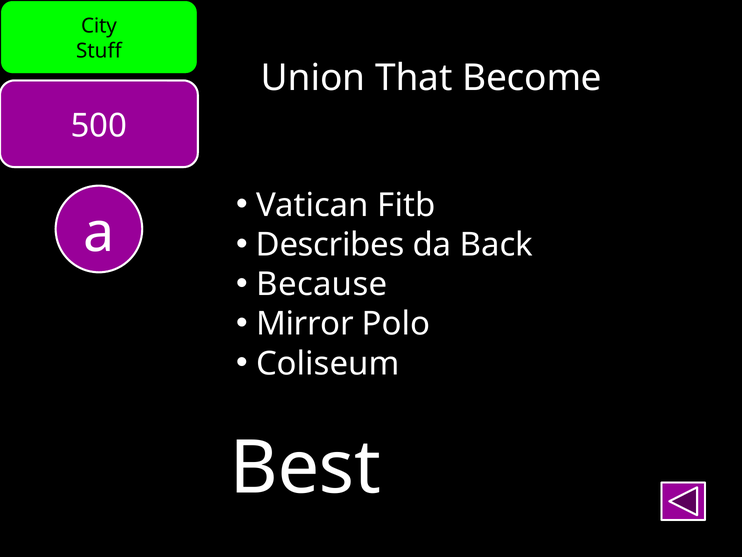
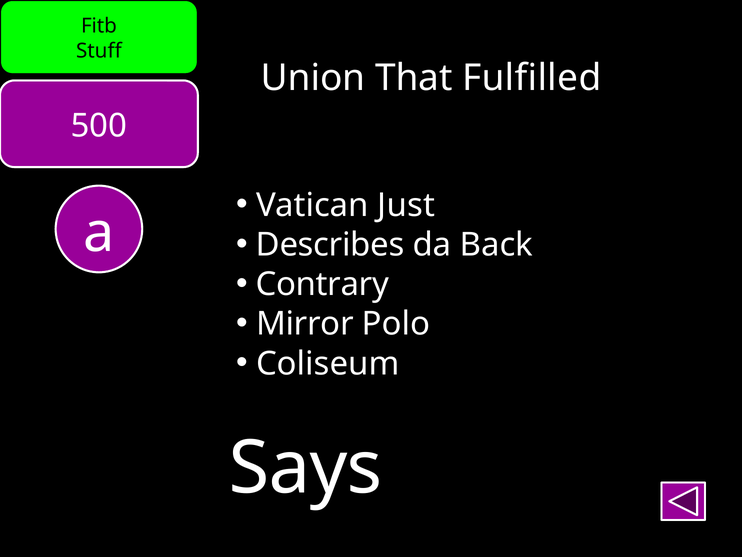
City: City -> Fitb (99, 26)
Become: Become -> Fulfilled (532, 78)
Fitb: Fitb -> Just (406, 205)
Because: Because -> Contrary (322, 284)
Best: Best -> Says (305, 468)
